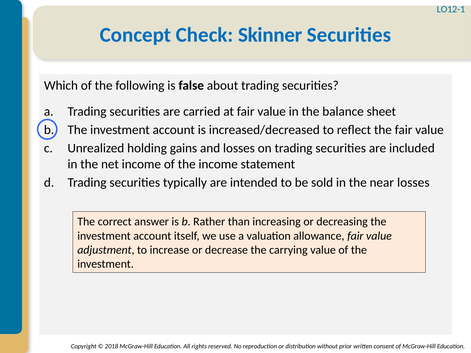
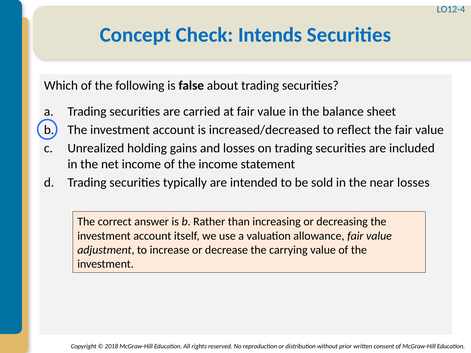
LO12-1: LO12-1 -> LO12-4 (451, 9)
Skinner: Skinner -> Intends (270, 35)
